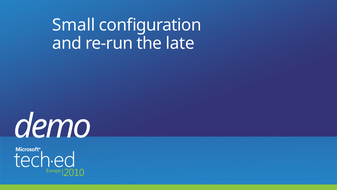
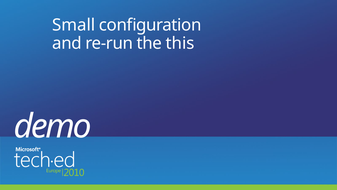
late: late -> this (180, 43)
